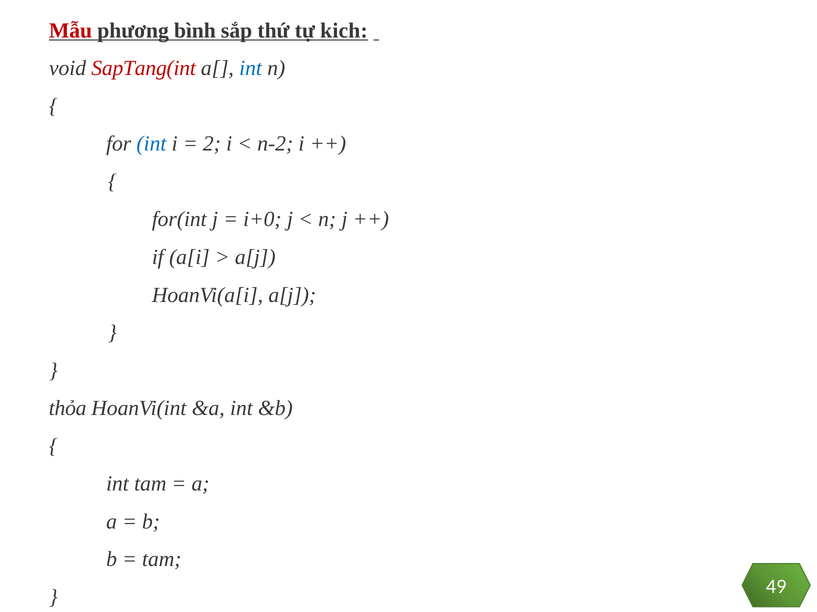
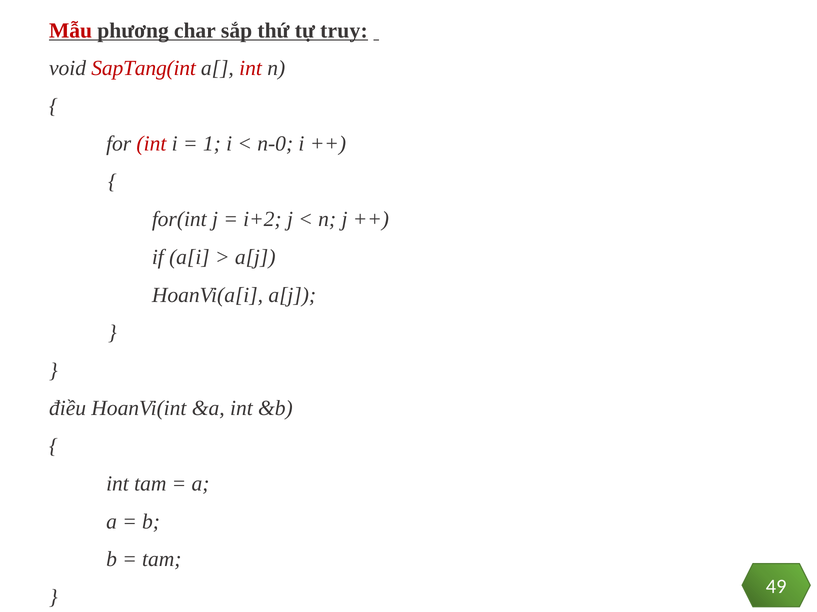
bình: bình -> char (195, 30)
kich: kich -> truy (344, 30)
int colour: blue -> red (251, 68)
int colour: blue -> red (151, 144)
2: 2 -> 1 (212, 144)
n-2: n-2 -> n-0 (275, 144)
i+0: i+0 -> i+2 (262, 220)
thỏa: thỏa -> điều (68, 409)
